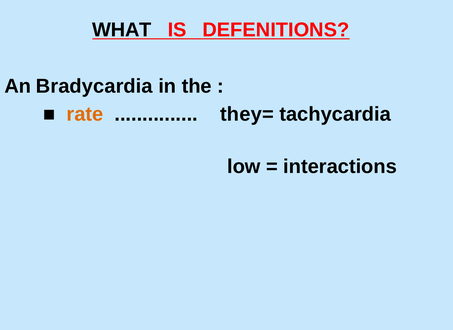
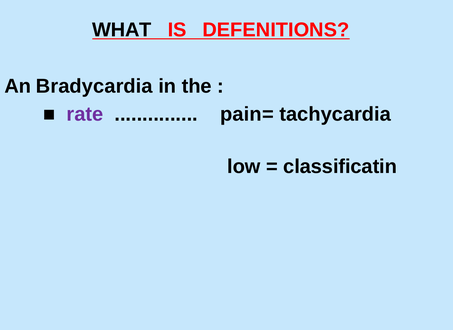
rate colour: orange -> purple (85, 114)
they=: they= -> pain= (247, 114)
interactions: interactions -> classificatin (340, 166)
